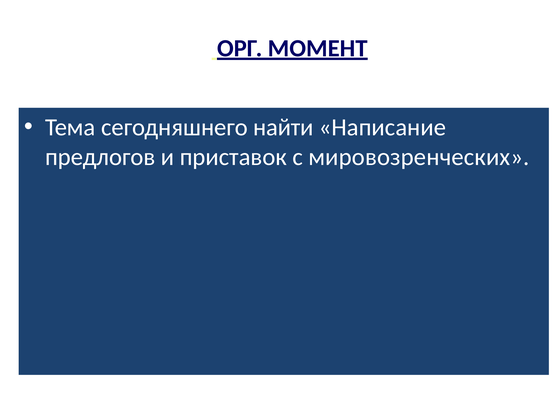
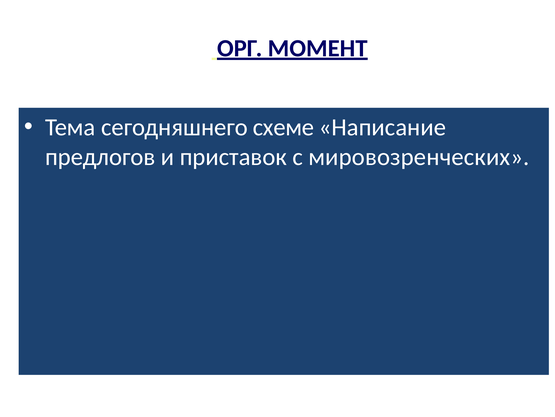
найти: найти -> схеме (283, 127)
